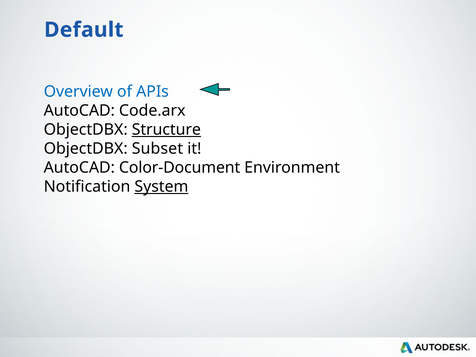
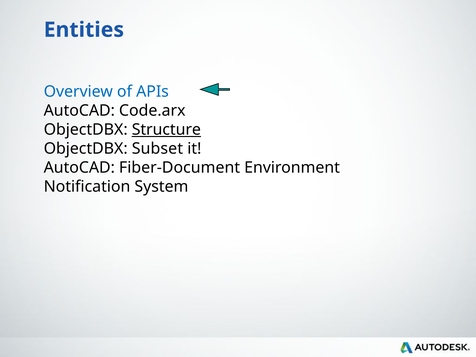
Default: Default -> Entities (84, 30)
Color-Document: Color-Document -> Fiber-Document (180, 168)
System underline: present -> none (161, 187)
